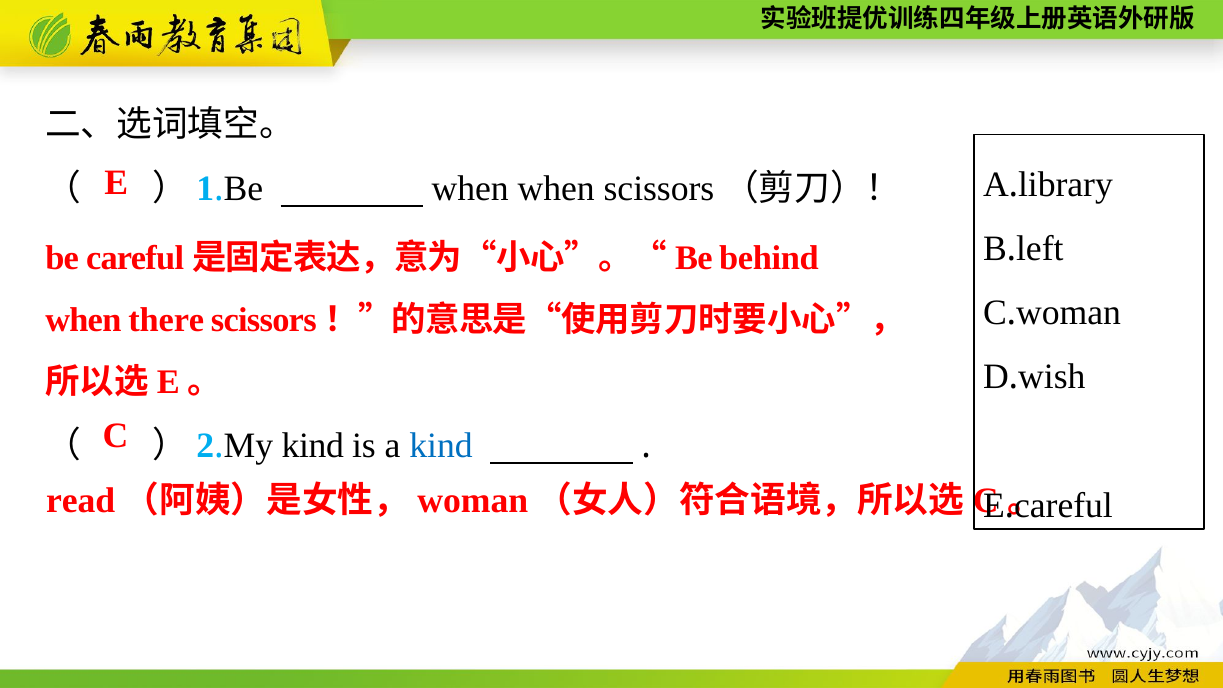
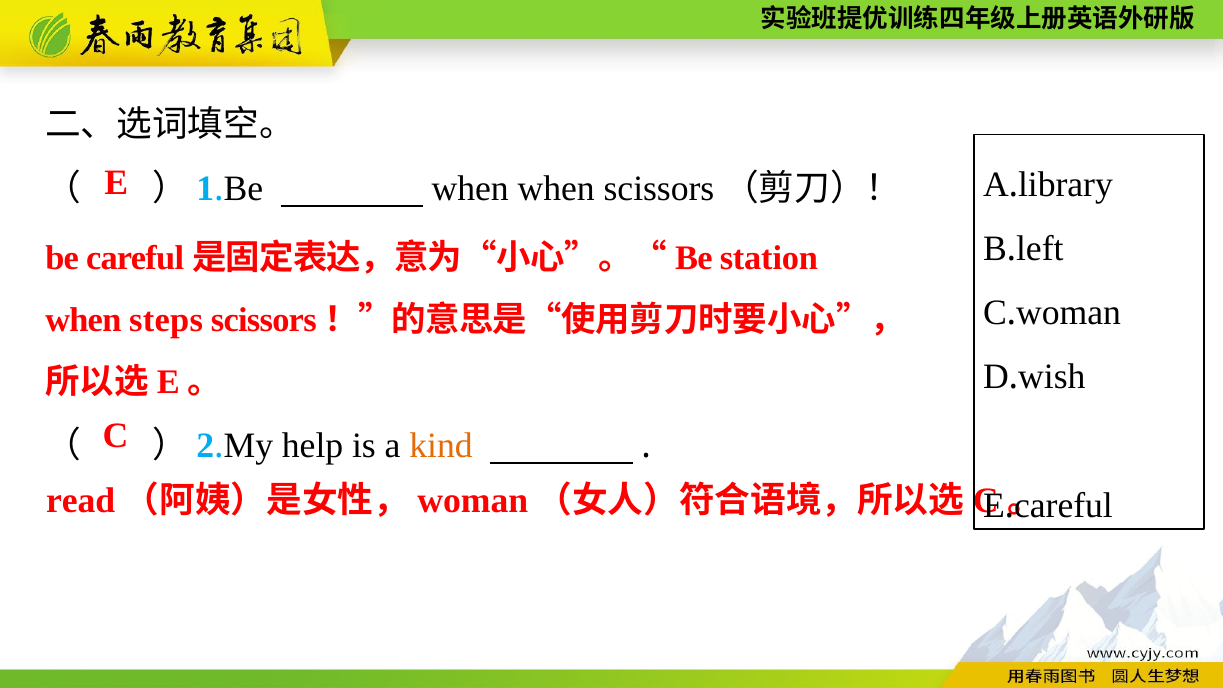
behind: behind -> station (769, 258)
there: there -> steps (166, 320)
kind: kind -> help (313, 446)
kind colour: blue -> orange (441, 446)
